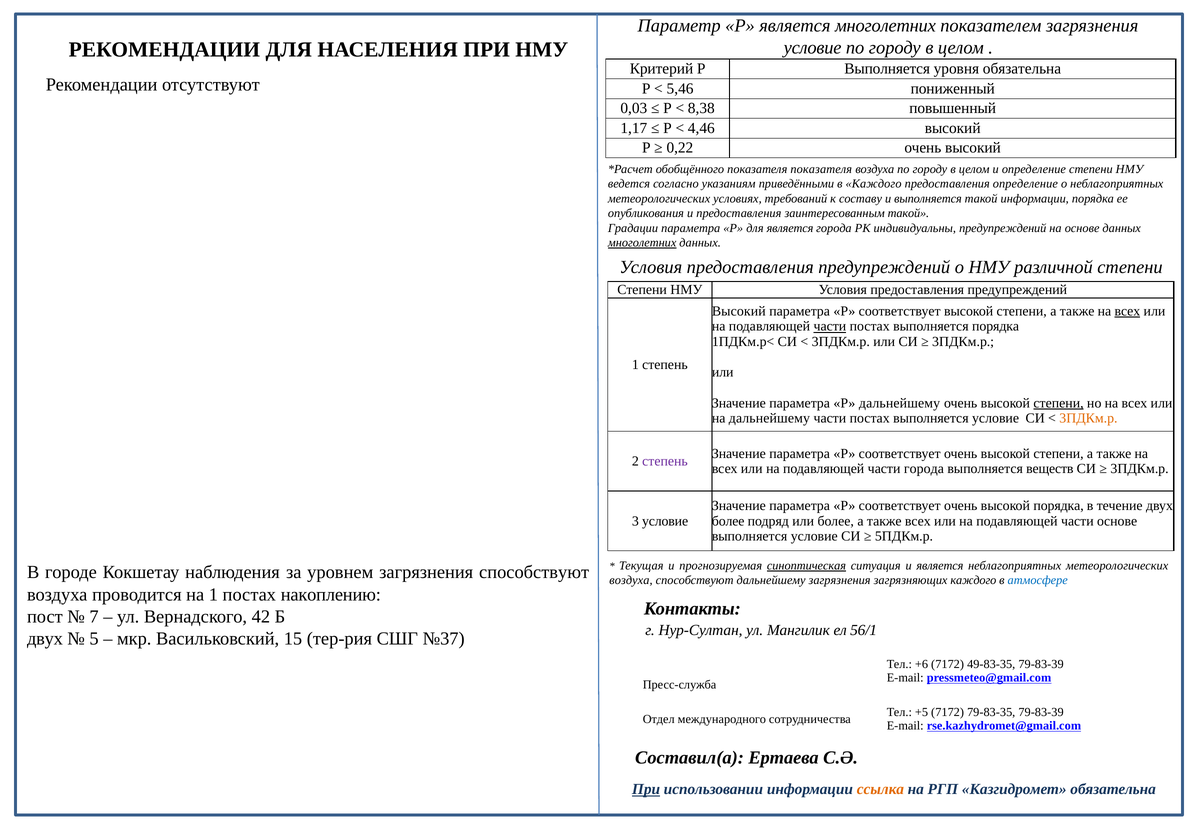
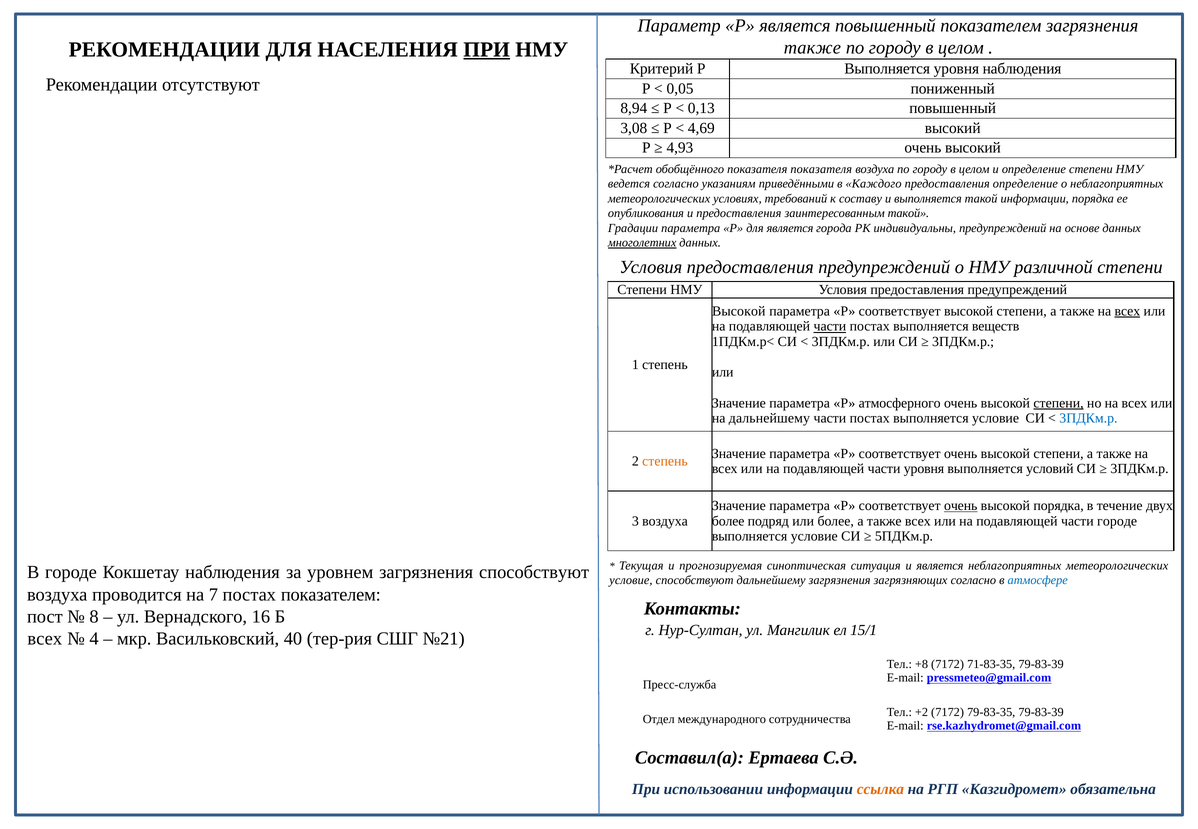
является многолетних: многолетних -> повышенный (885, 26)
условие: условие -> также (812, 48)
ПРИ underline: none -> present (487, 50)
уровня обязательна: обязательна -> наблюдения (1022, 69)
5,46: 5,46 -> 0,05 (680, 89)
0,03: 0,03 -> 8,94 (634, 108)
8,38: 8,38 -> 0,13 (701, 108)
1,17: 1,17 -> 3,08 (634, 128)
4,46: 4,46 -> 4,69 (701, 128)
0,22: 0,22 -> 4,93 (680, 148)
Высокий: Высокий -> Высокой (739, 311)
выполняется порядка: порядка -> веществ (996, 327)
Р дальнейшему: дальнейшему -> атмосферного (900, 403)
3ПДКм.р colour: orange -> blue (1088, 419)
степень colour: purple -> orange (665, 461)
части города: города -> уровня (924, 469)
веществ: веществ -> условий (1050, 469)
очень underline: none -> present (961, 506)
3 условие: условие -> воздуха (665, 521)
части основе: основе -> городе (1117, 521)
синоптическая underline: present -> none (806, 566)
воздуха: воздуха -> условие (631, 581)
загрязняющих каждого: каждого -> согласно (973, 581)
на 1: 1 -> 7 (213, 595)
постах накоплению: накоплению -> показателем (331, 595)
7: 7 -> 8 (94, 617)
42: 42 -> 16 (261, 617)
56/1: 56/1 -> 15/1 (864, 631)
двух: двух -> всех (45, 639)
5: 5 -> 4 (94, 639)
15: 15 -> 40 (293, 639)
№37: №37 -> №21 (444, 639)
+6: +6 -> +8 (921, 665)
49-83-35: 49-83-35 -> 71-83-35 (991, 665)
+5: +5 -> +2 (921, 712)
При underline: present -> none (646, 790)
